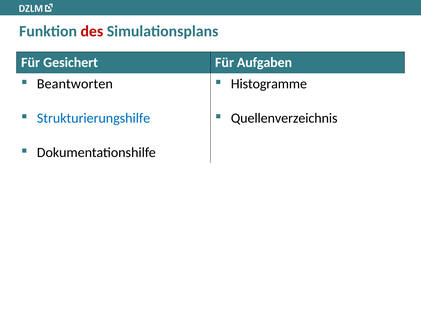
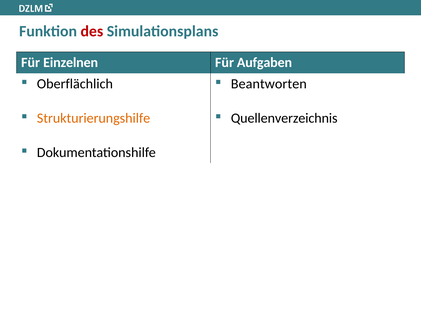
Gesichert: Gesichert -> Einzelnen (71, 63)
Beantworten: Beantworten -> Oberflächlich (75, 84)
Histogramme: Histogramme -> Beantworten (269, 84)
Strukturierungshilfe colour: blue -> orange (94, 118)
